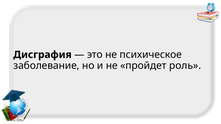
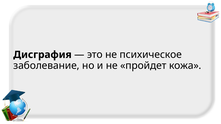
роль: роль -> кожа (185, 66)
